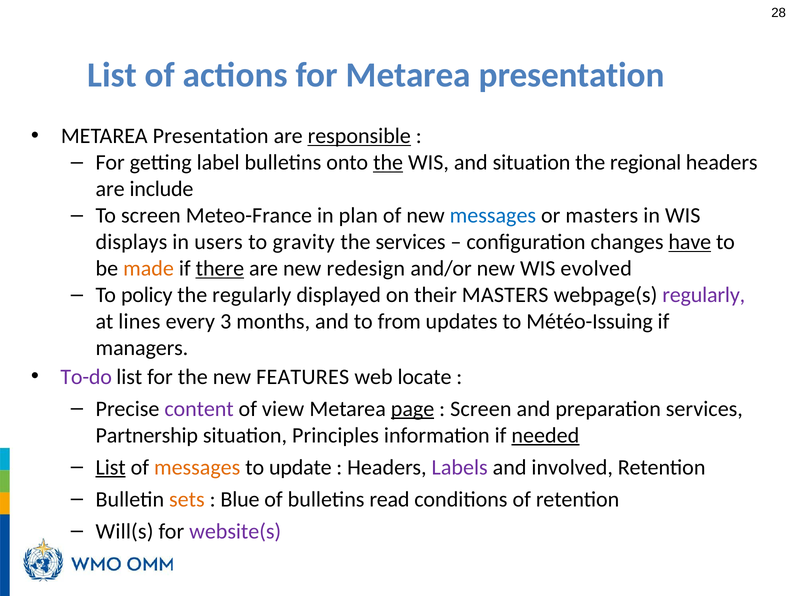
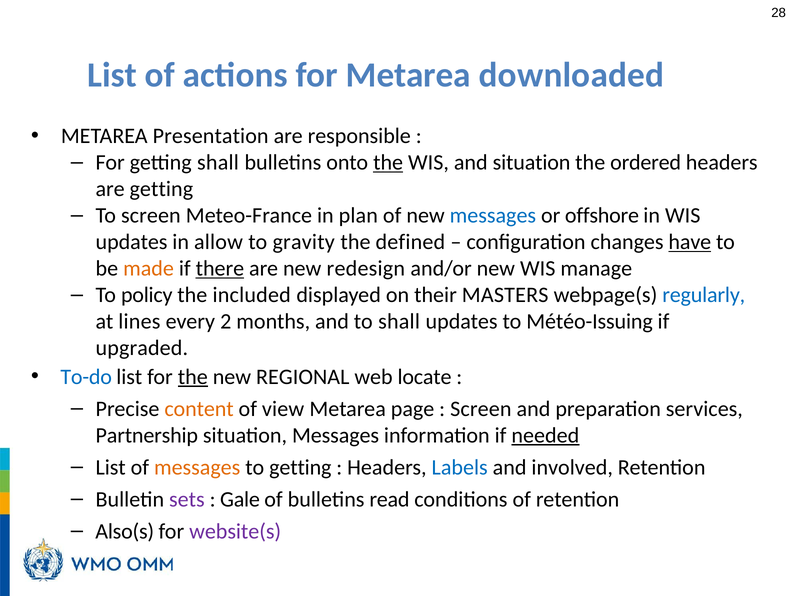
for Metarea presentation: presentation -> downloaded (571, 75)
responsible underline: present -> none (359, 136)
getting label: label -> shall (218, 162)
regional: regional -> ordered (646, 162)
are include: include -> getting (161, 189)
or masters: masters -> offshore (602, 215)
displays: displays -> updates (132, 242)
users: users -> allow (218, 242)
the services: services -> defined (410, 242)
evolved: evolved -> manage (596, 268)
the regularly: regularly -> included (252, 295)
regularly colour: purple -> blue (704, 295)
3: 3 -> 2 (226, 321)
to from: from -> shall (399, 321)
managers: managers -> upgraded (142, 348)
To-do colour: purple -> blue (86, 376)
the underline: none -> present (193, 376)
FEATURES: FEATURES -> REGIONAL (303, 376)
content colour: purple -> orange (199, 408)
page underline: present -> none (413, 408)
situation Principles: Principles -> Messages (336, 435)
List underline: present -> none (111, 467)
to update: update -> getting (300, 467)
Labels colour: purple -> blue (460, 467)
sets colour: orange -> purple (187, 499)
Blue: Blue -> Gale (240, 499)
Will(s: Will(s -> Also(s (125, 531)
